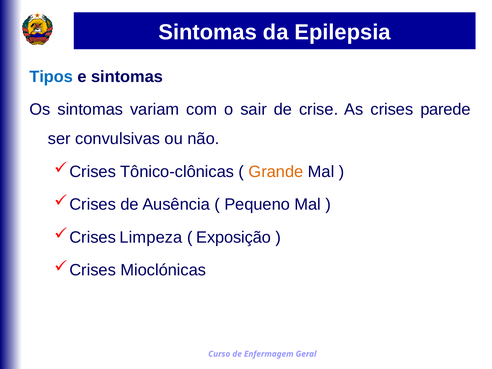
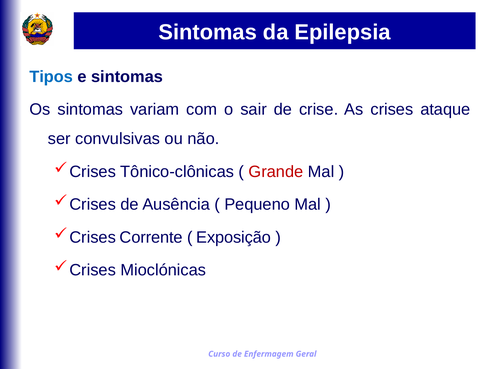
parede: parede -> ataque (445, 109)
Grande colour: orange -> red (276, 172)
Limpeza: Limpeza -> Corrente (151, 237)
